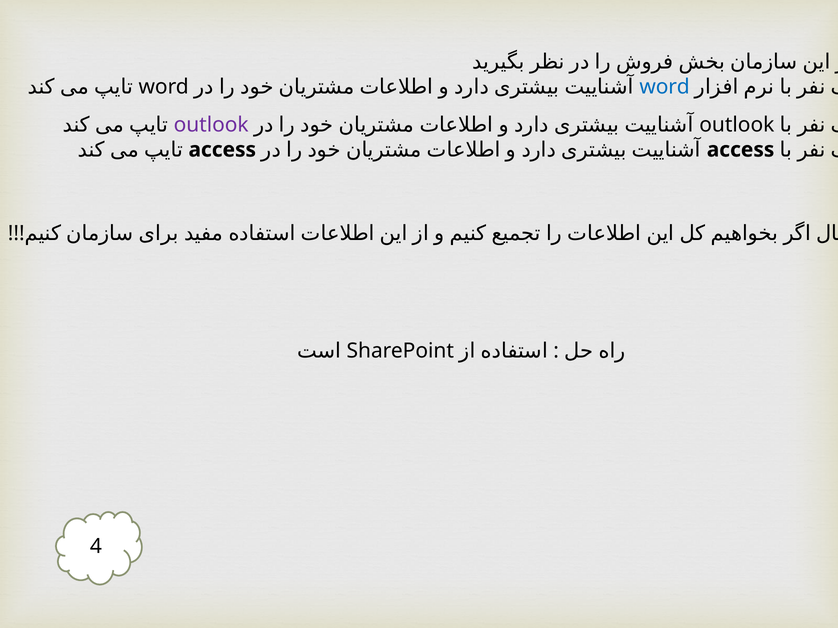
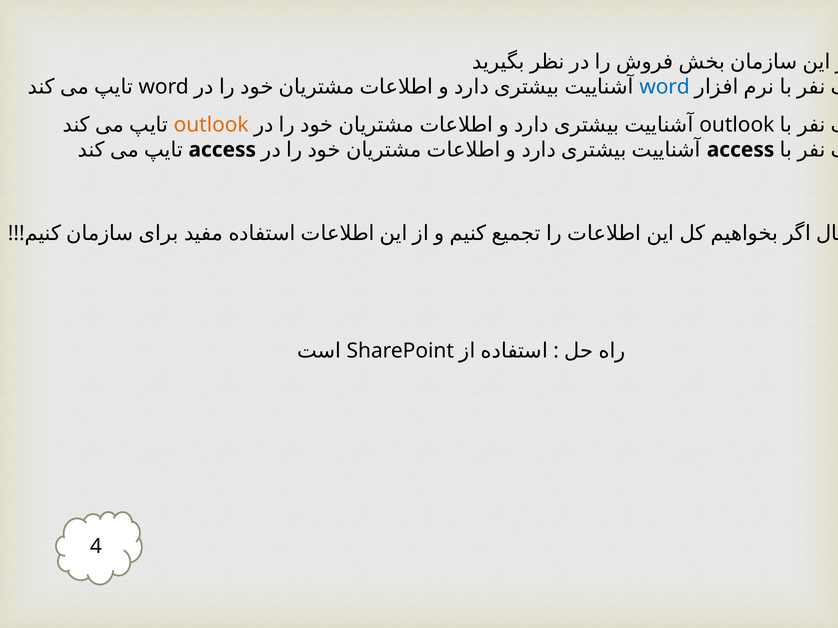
outlook colour: purple -> orange (211, 125)
